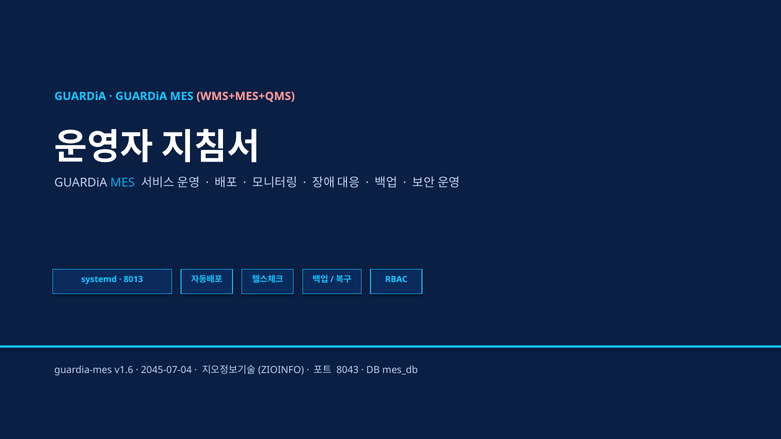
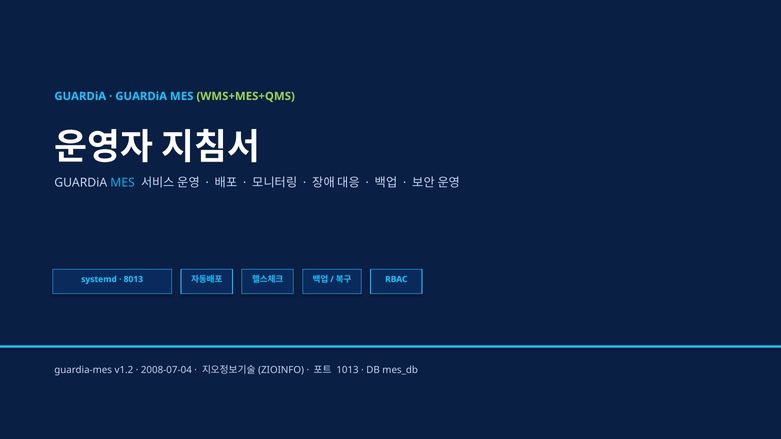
WMS+MES+QMS colour: pink -> light green (246, 96)
v1.6: v1.6 -> v1.2 (124, 370)
2045-07-04: 2045-07-04 -> 2008-07-04 (166, 370)
8043: 8043 -> 1013 (348, 370)
